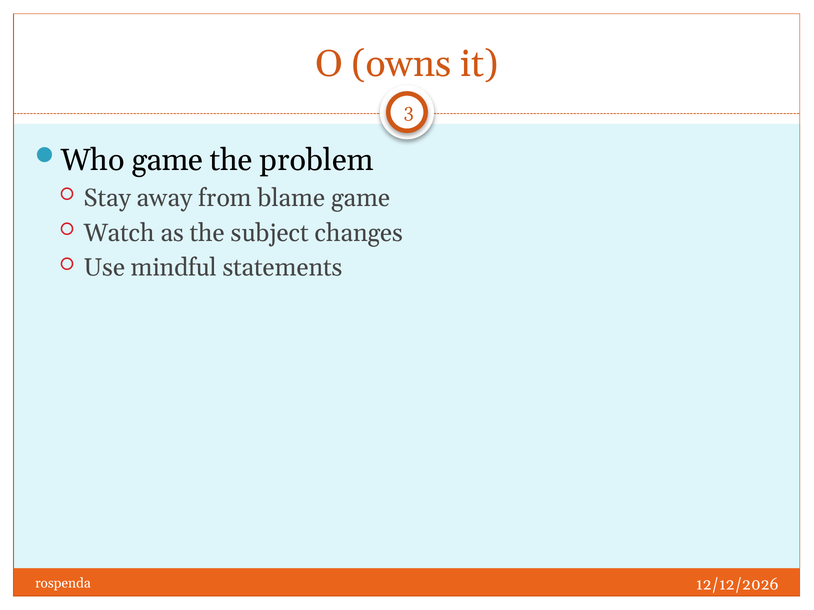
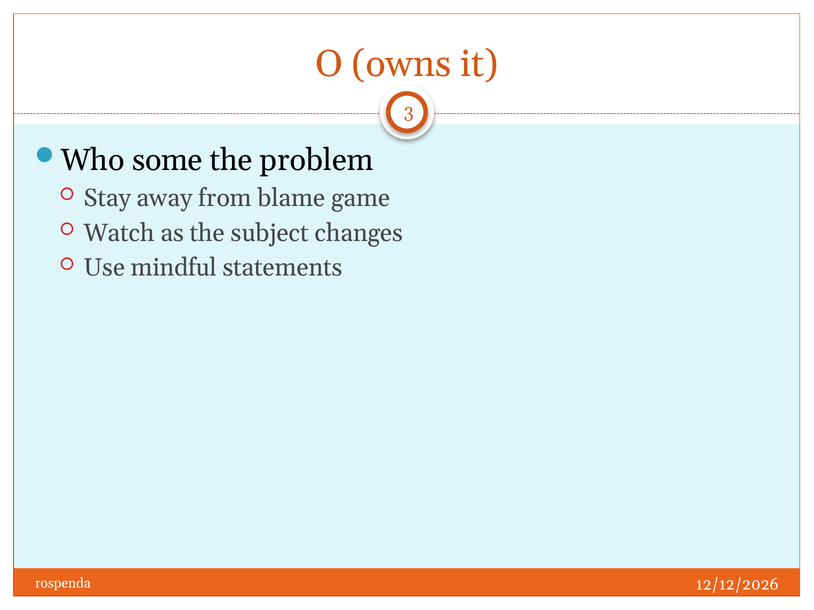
Who game: game -> some (167, 160)
